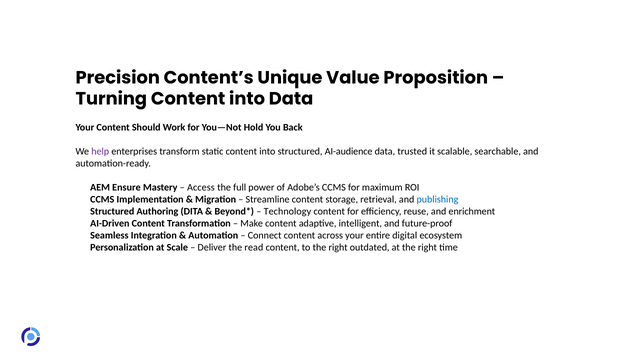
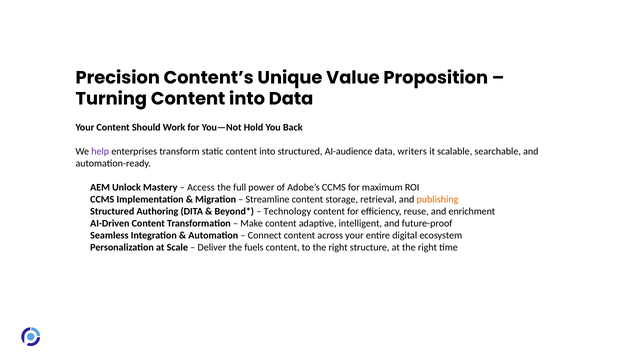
trusted: trusted -> writers (412, 151)
Ensure: Ensure -> Unlock (127, 188)
publishing colour: blue -> orange (437, 200)
read: read -> fuels (254, 248)
outdated: outdated -> structure (370, 248)
